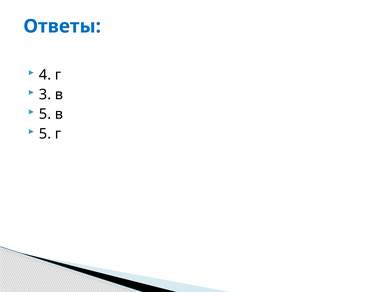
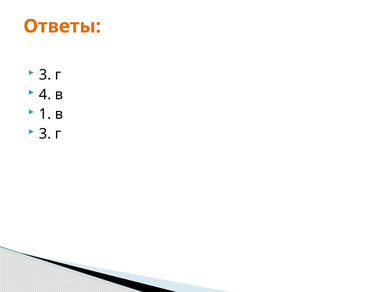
Ответы colour: blue -> orange (62, 26)
4: 4 -> 3 (45, 75)
3: 3 -> 4 (45, 95)
5: 5 -> 1 (45, 114)
5: 5 -> 3 (45, 134)
